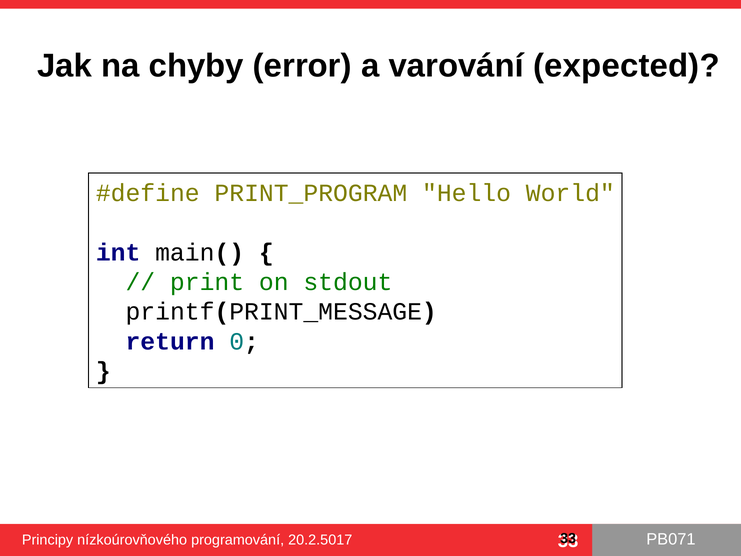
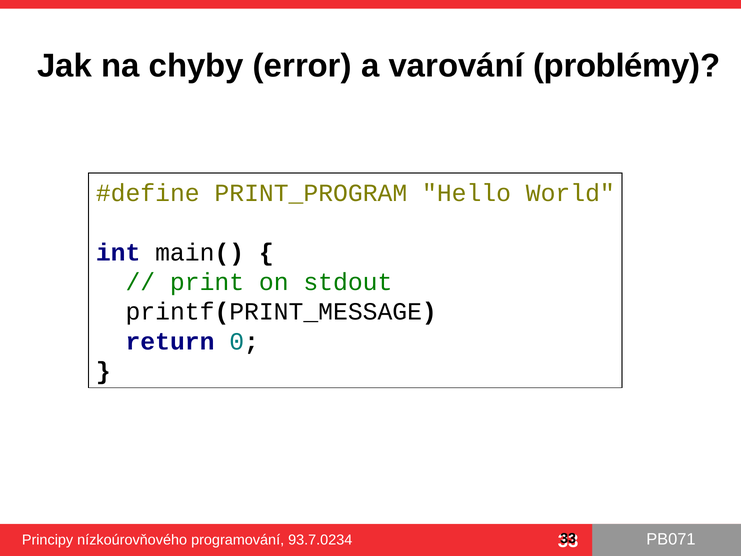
expected: expected -> problémy (627, 66)
20.2.5017: 20.2.5017 -> 93.7.0234 (320, 540)
